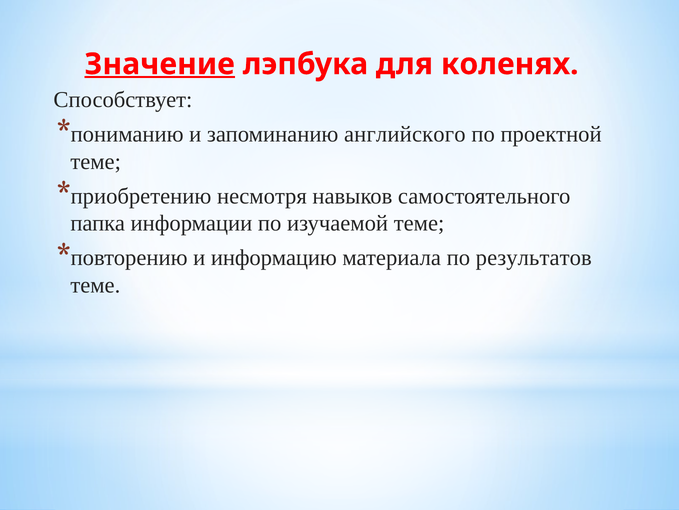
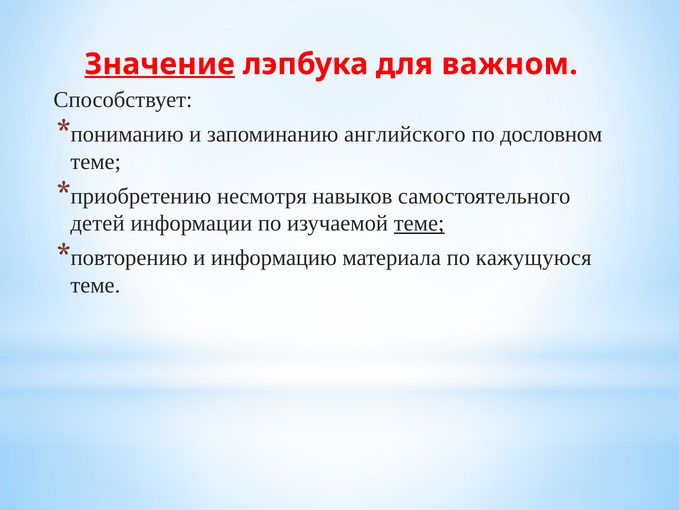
коленях: коленях -> важном (510, 64)
проектной: проектной -> дословном (551, 134)
папка: папка -> детей (98, 223)
теме underline: none -> present (419, 223)
результатов: результатов -> кажущуюся (534, 258)
